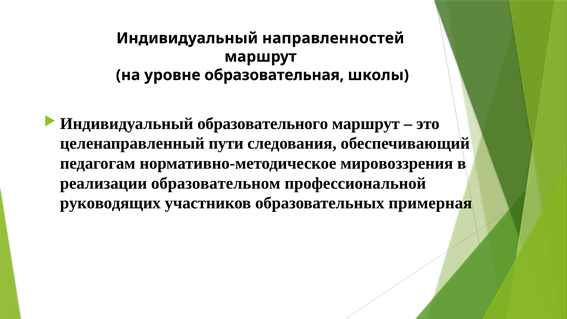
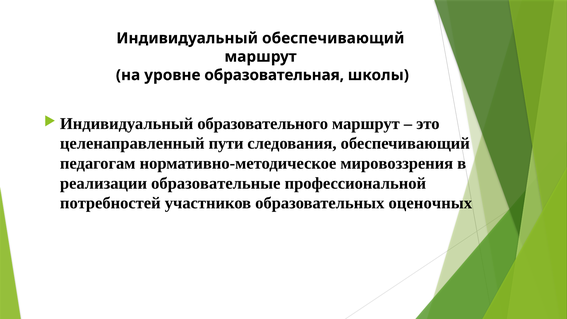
Индивидуальный направленностей: направленностей -> обеспечивающий (333, 38)
образовательном: образовательном -> образовательные (216, 183)
руководящих: руководящих -> потребностей (110, 203)
примерная: примерная -> оценочных (430, 203)
